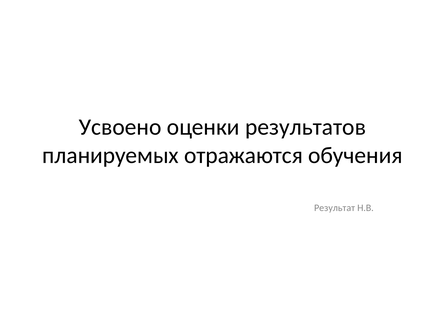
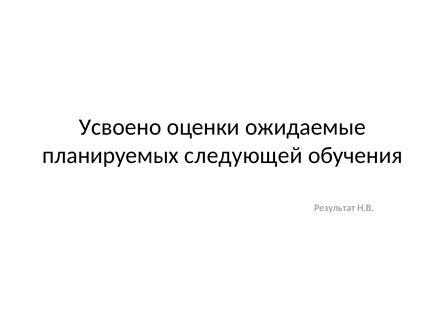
результатов: результатов -> ожидаемые (305, 127)
отражаются: отражаются -> следующей (243, 155)
